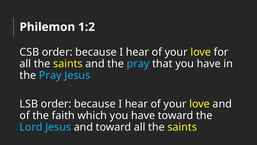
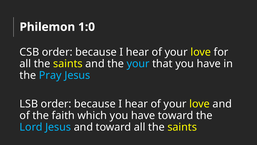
1:2: 1:2 -> 1:0 (87, 27)
and the pray: pray -> your (138, 64)
